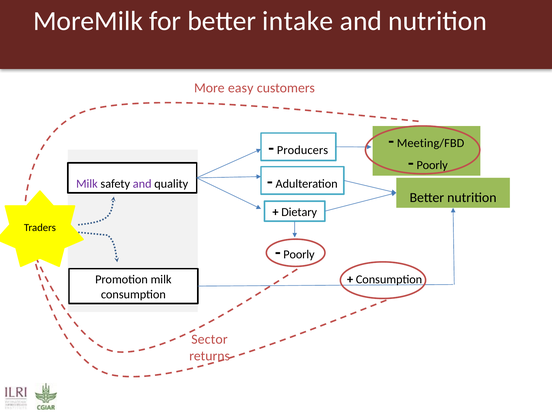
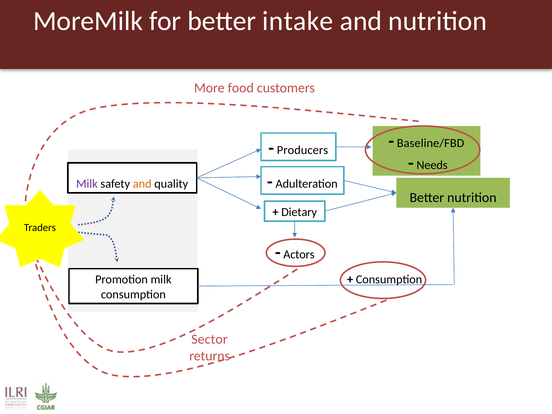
easy: easy -> food (241, 88)
Meeting/FBD: Meeting/FBD -> Baseline/FBD (431, 143)
Poorly: Poorly -> Needs (432, 165)
and colour: purple -> orange (142, 184)
Poorly: Poorly -> Actors (299, 255)
